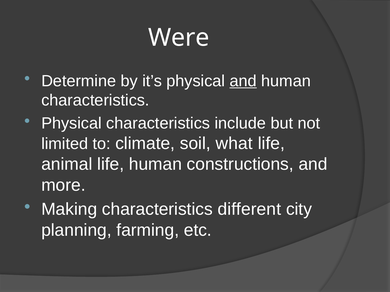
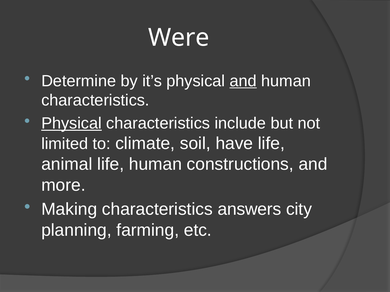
Physical underline: none -> present (71, 124)
what: what -> have (234, 144)
different: different -> answers (249, 210)
